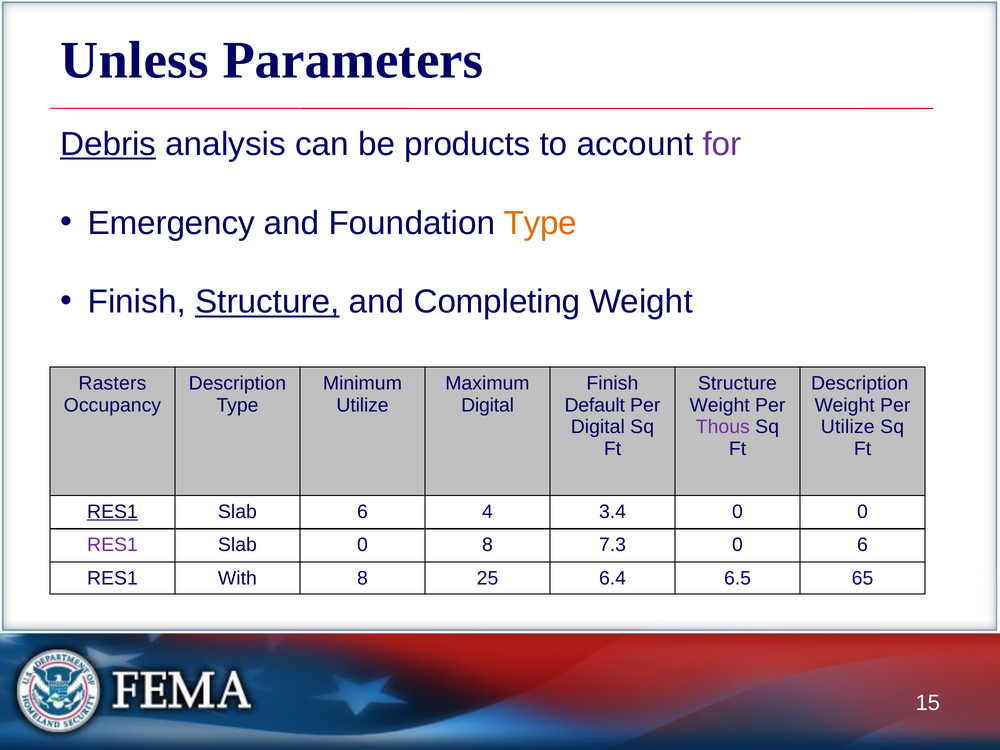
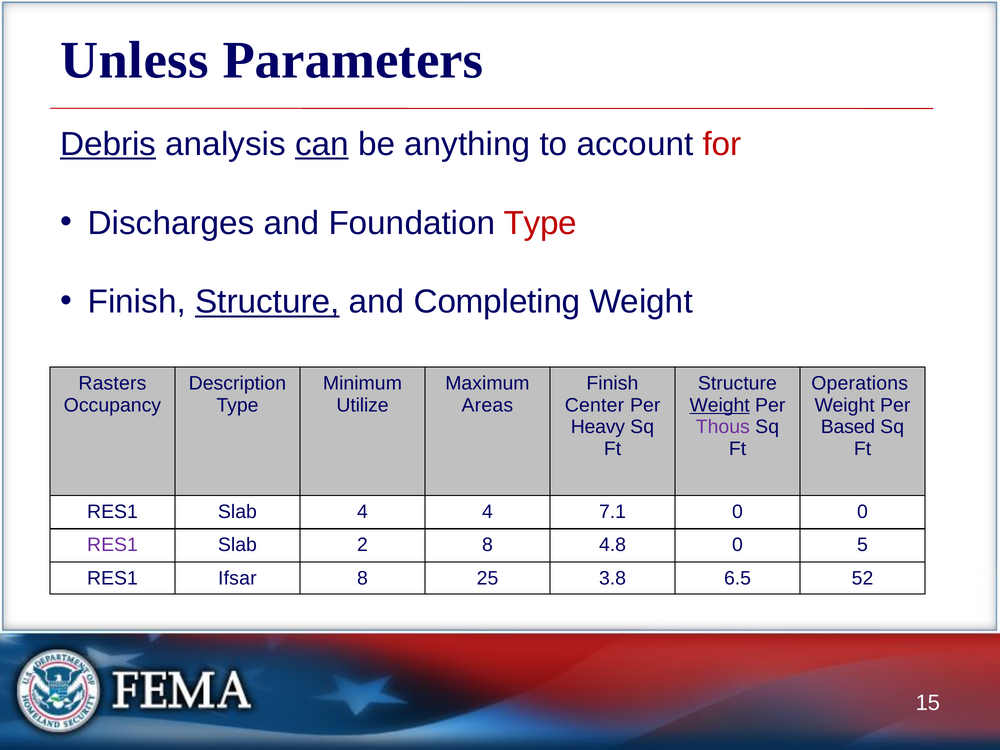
can underline: none -> present (322, 144)
products: products -> anything (467, 144)
for colour: purple -> red (722, 144)
Emergency: Emergency -> Discharges (171, 223)
Type colour: orange -> red (540, 223)
Description: Description -> Operations (860, 383)
Digital: Digital -> Areas (487, 405)
Default: Default -> Center (595, 405)
Weight underline: none -> present (720, 405)
Digital: Digital -> Heavy (598, 427)
Utilize: Utilize -> Based (848, 427)
RES1 underline: present -> none (112, 512)
Slab 6: 6 -> 4 (362, 512)
3.4: 3.4 -> 7.1 (613, 512)
Slab 0: 0 -> 2 (362, 545)
7.3: 7.3 -> 4.8 (613, 545)
0 6: 6 -> 5 (862, 545)
With: With -> Ifsar (237, 578)
6.4: 6.4 -> 3.8 (613, 578)
65: 65 -> 52 (863, 578)
